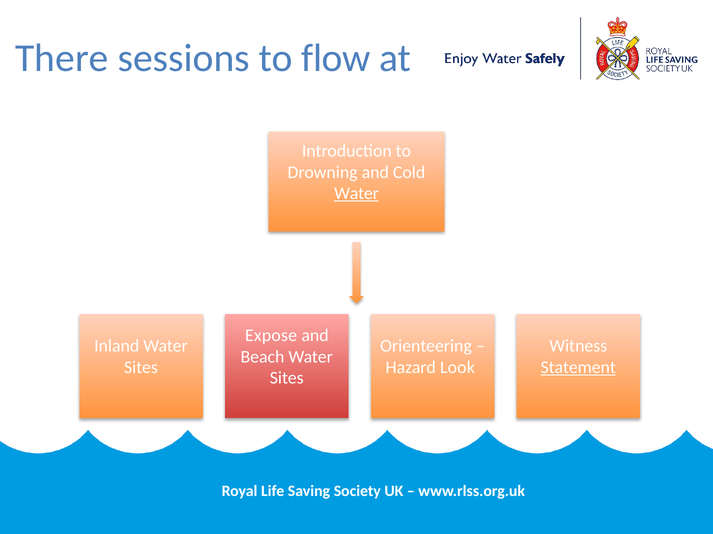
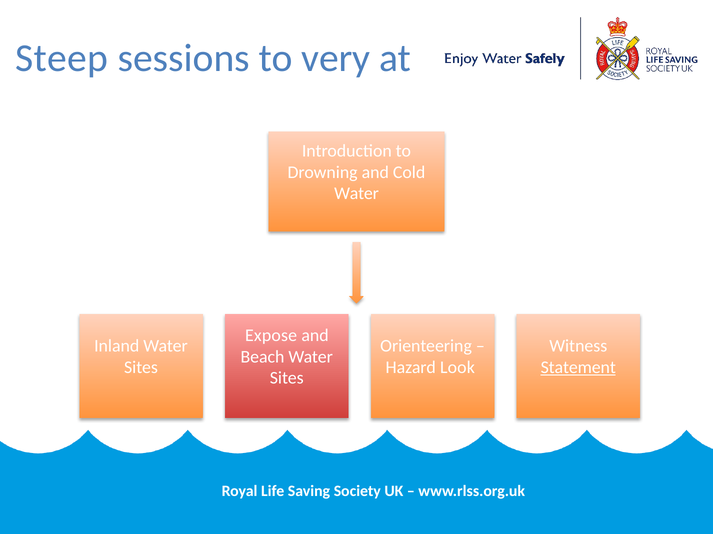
There: There -> Steep (62, 58)
flow: flow -> very (336, 58)
Water underline: present -> none (357, 194)
